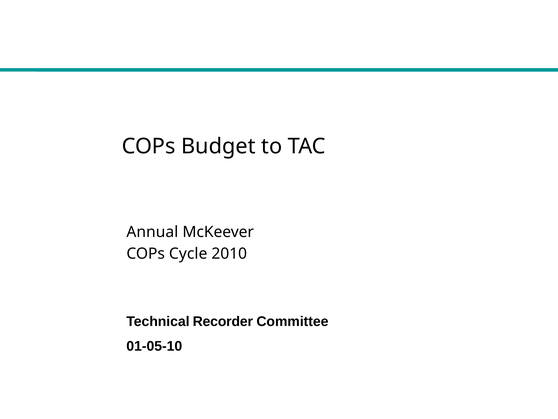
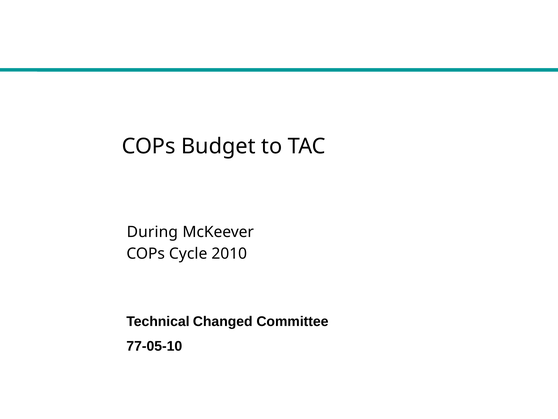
Annual: Annual -> During (152, 232)
Recorder: Recorder -> Changed (223, 321)
01-05-10: 01-05-10 -> 77-05-10 (154, 346)
